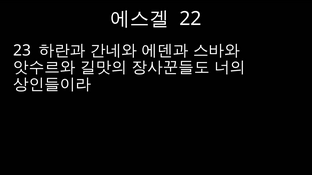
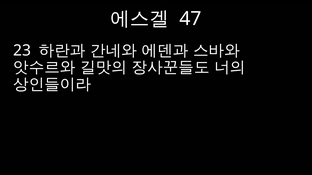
22: 22 -> 47 (190, 19)
